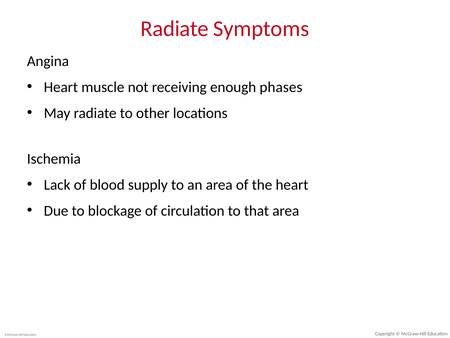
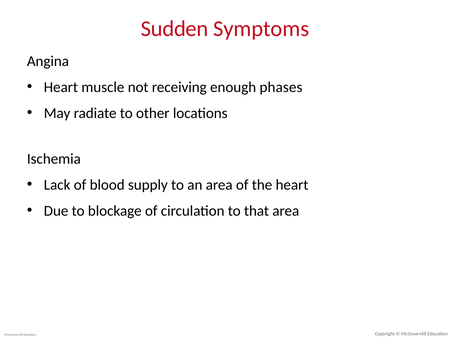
Radiate: Radiate -> Sudden (175, 29)
